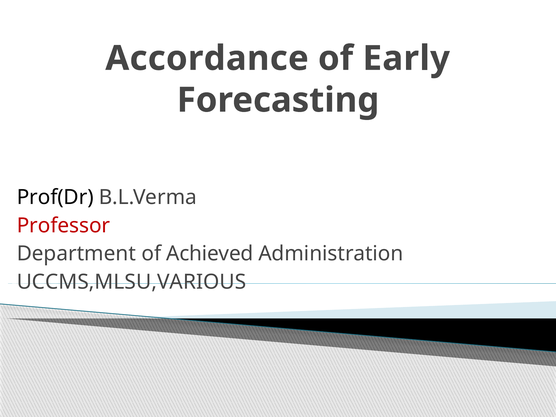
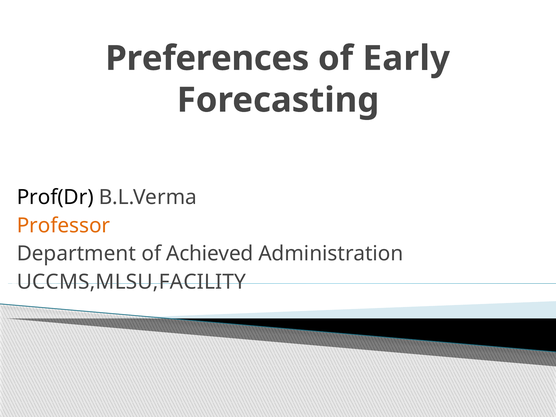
Accordance: Accordance -> Preferences (207, 58)
Professor colour: red -> orange (63, 226)
UCCMS,MLSU,VARIOUS: UCCMS,MLSU,VARIOUS -> UCCMS,MLSU,FACILITY (131, 282)
